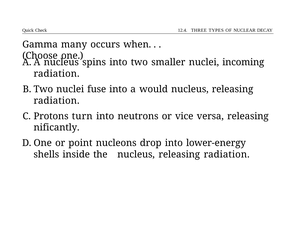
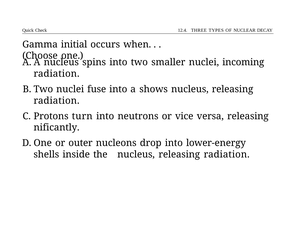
many: many -> initial (74, 44)
would: would -> shows (154, 89)
point: point -> outer (81, 142)
